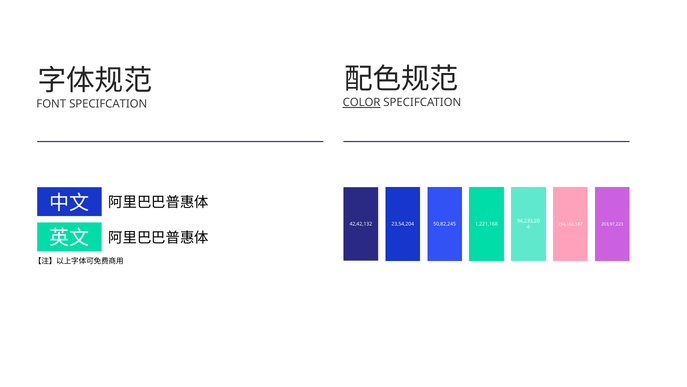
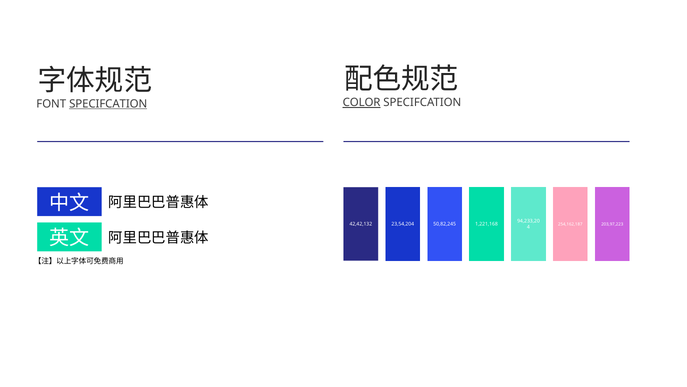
SPECIFCATION underline: none -> present (108, 104)
